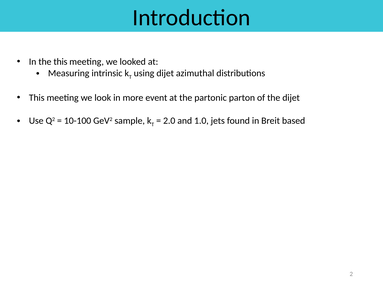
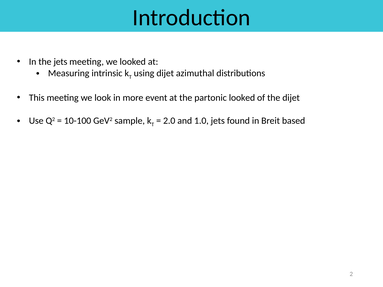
the this: this -> jets (60, 62)
partonic parton: parton -> looked (242, 98)
